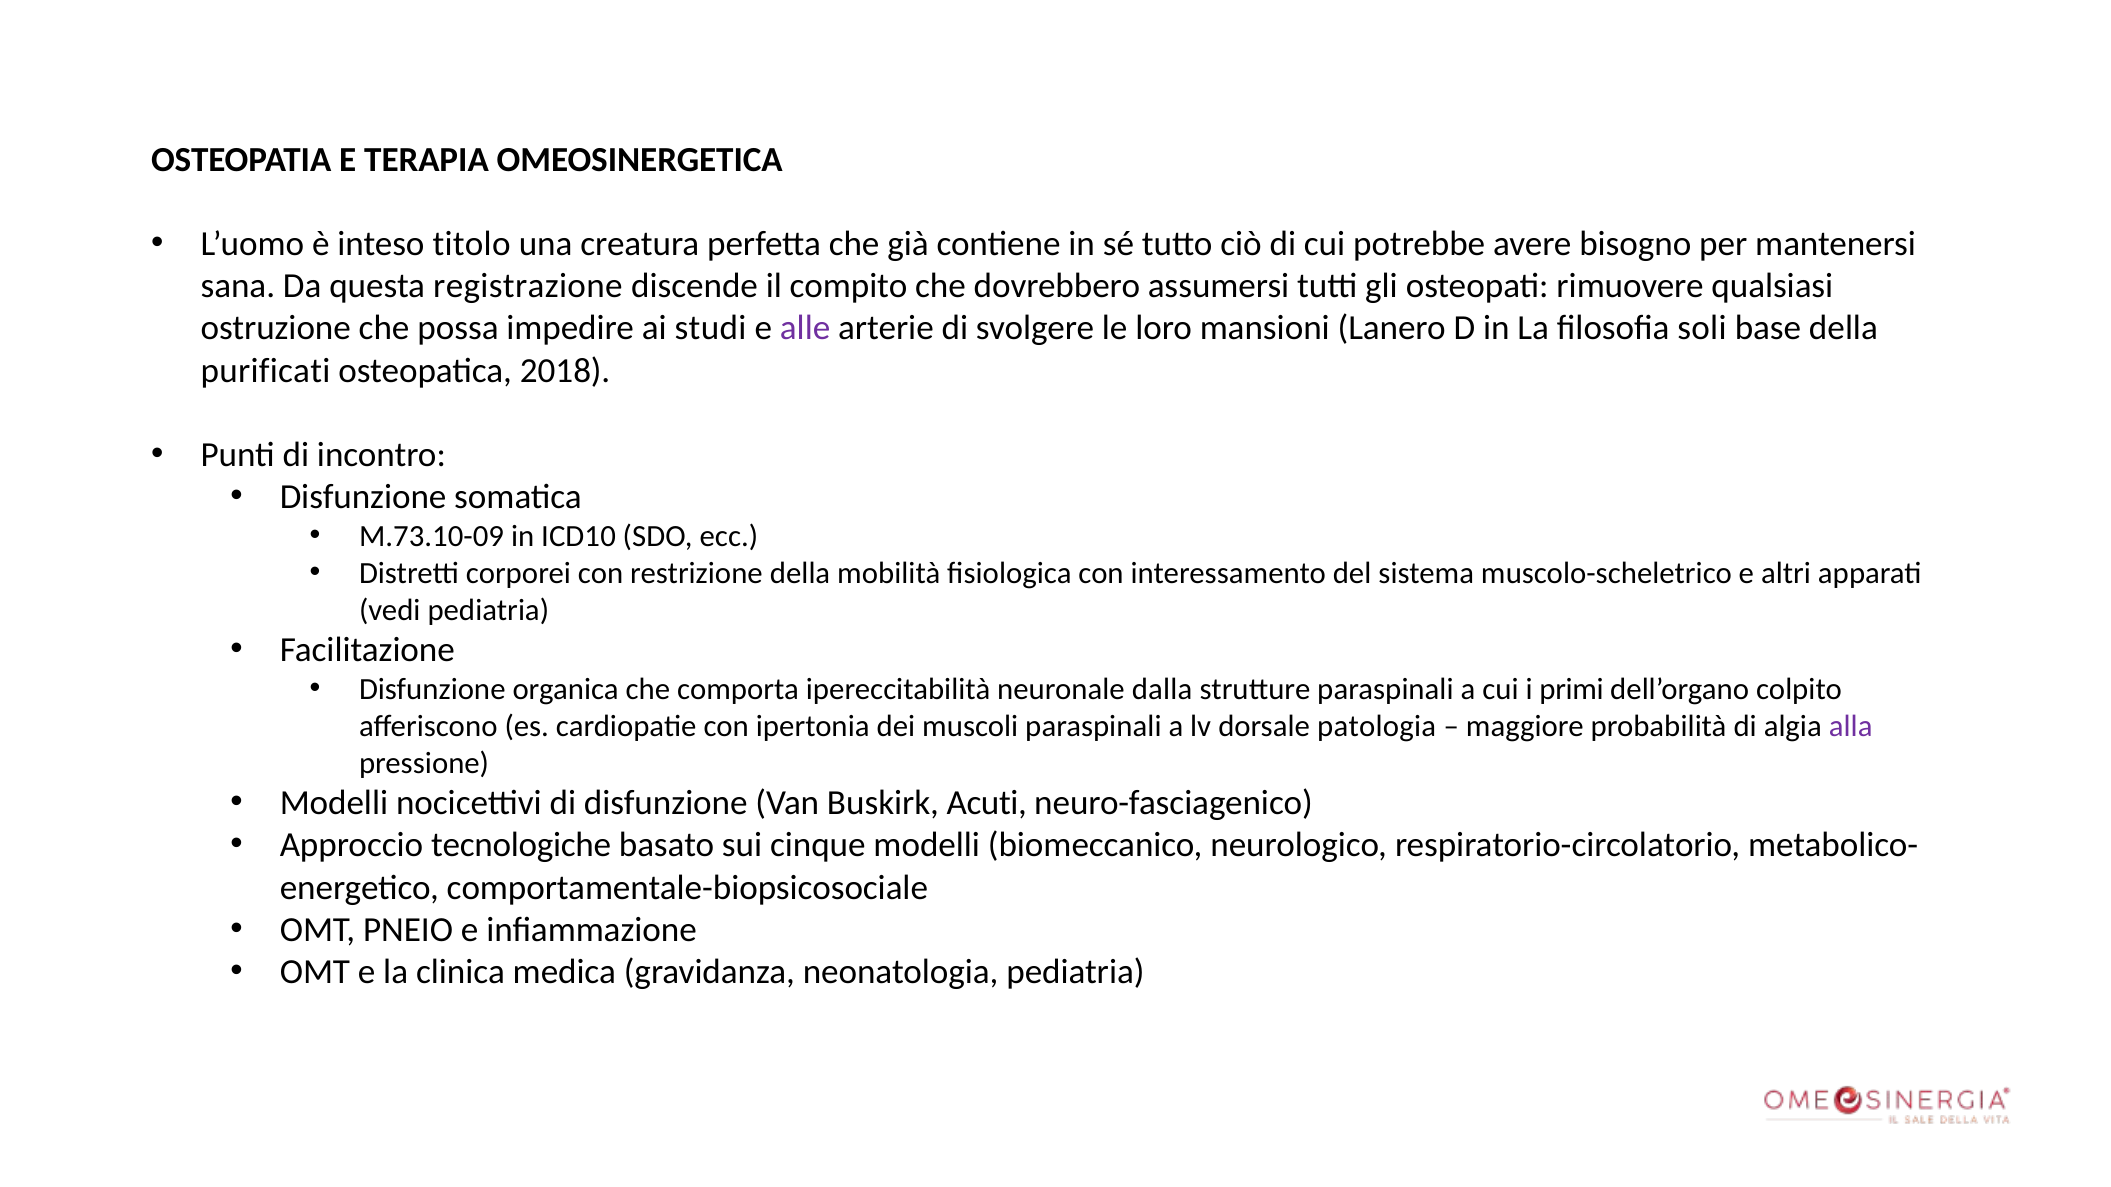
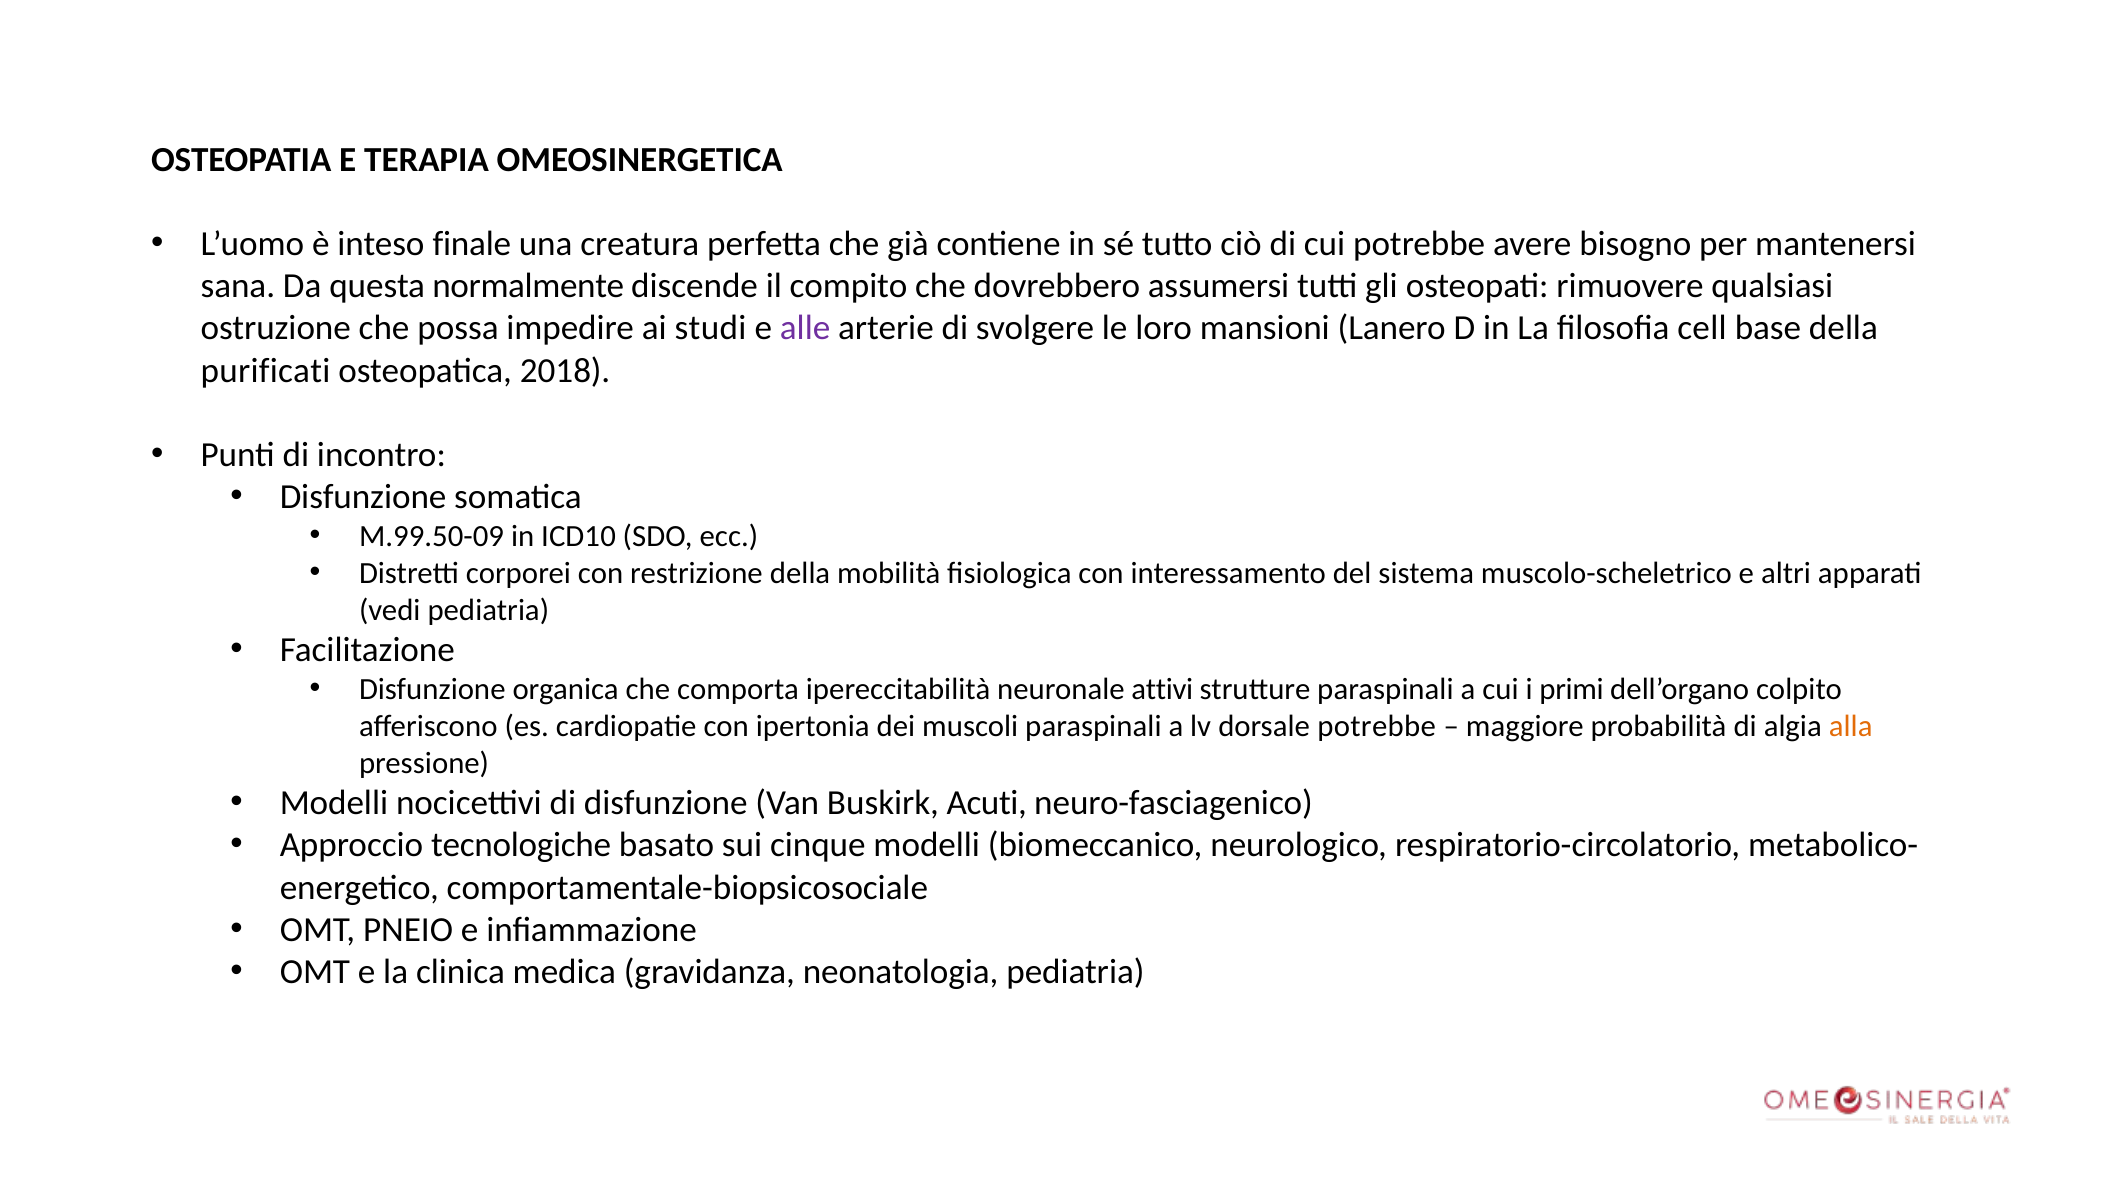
titolo: titolo -> finale (472, 244)
registrazione: registrazione -> normalmente (528, 286)
soli: soli -> cell (1702, 328)
M.73.10-09: M.73.10-09 -> M.99.50-09 (432, 536)
dalla: dalla -> attivi (1162, 690)
dorsale patologia: patologia -> potrebbe (1377, 726)
alla colour: purple -> orange (1851, 726)
